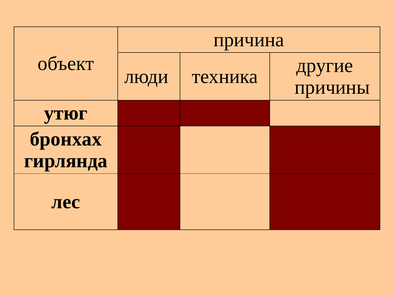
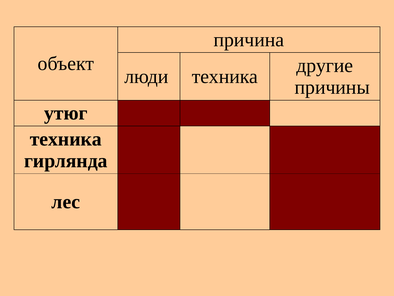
бронхах: бронхах -> техника (66, 139)
